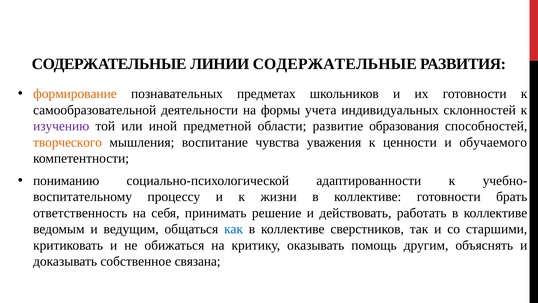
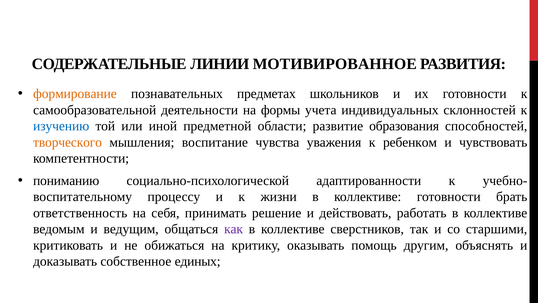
ЛИНИИ СОДЕРЖАТЕЛЬНЫЕ: СОДЕРЖАТЕЛЬНЫЕ -> МОТИВИРОВАННОЕ (335, 64)
изучению colour: purple -> blue (61, 126)
ценности: ценности -> ребенком (410, 142)
обучаемого: обучаемого -> чувствовать (493, 142)
как colour: blue -> purple (234, 229)
связана: связана -> единых (198, 261)
